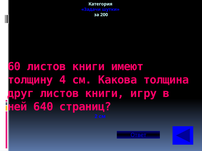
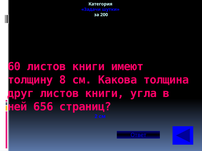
4: 4 -> 8 (63, 80)
игру: игру -> угла (144, 94)
640: 640 -> 656 (43, 107)
